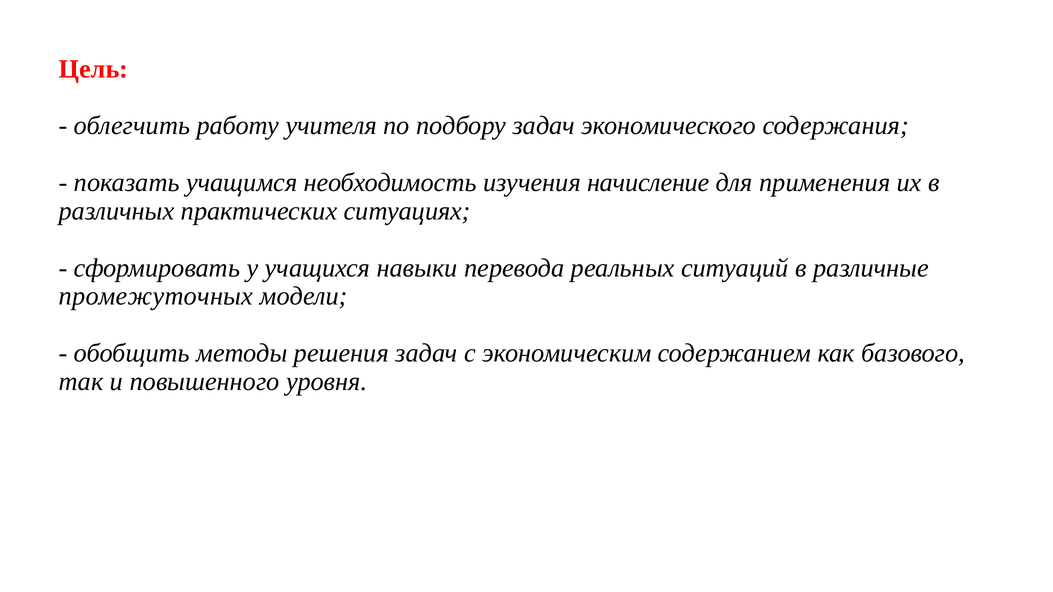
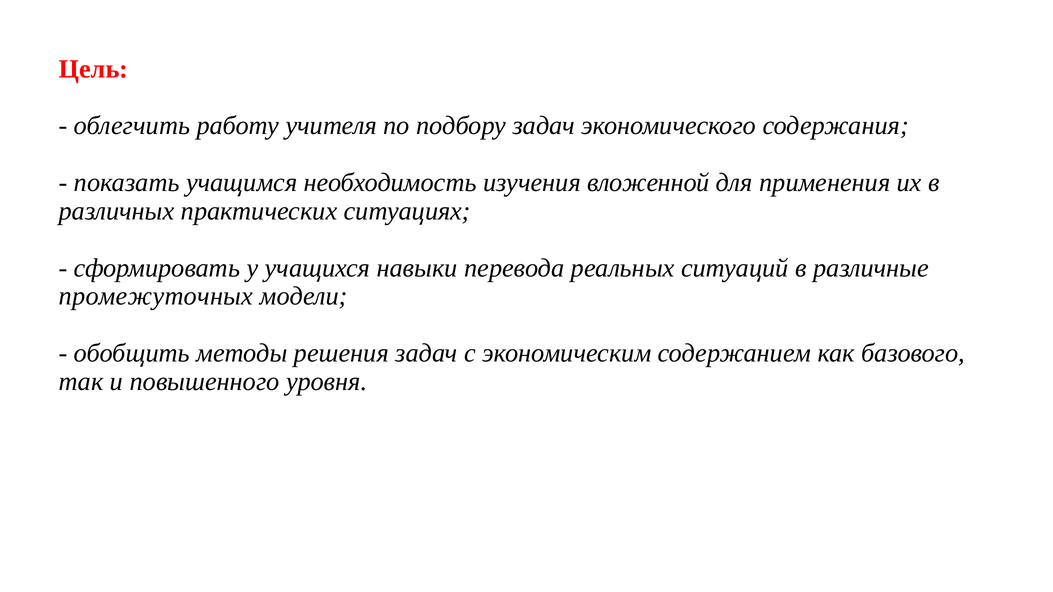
начисление: начисление -> вложенной (648, 183)
